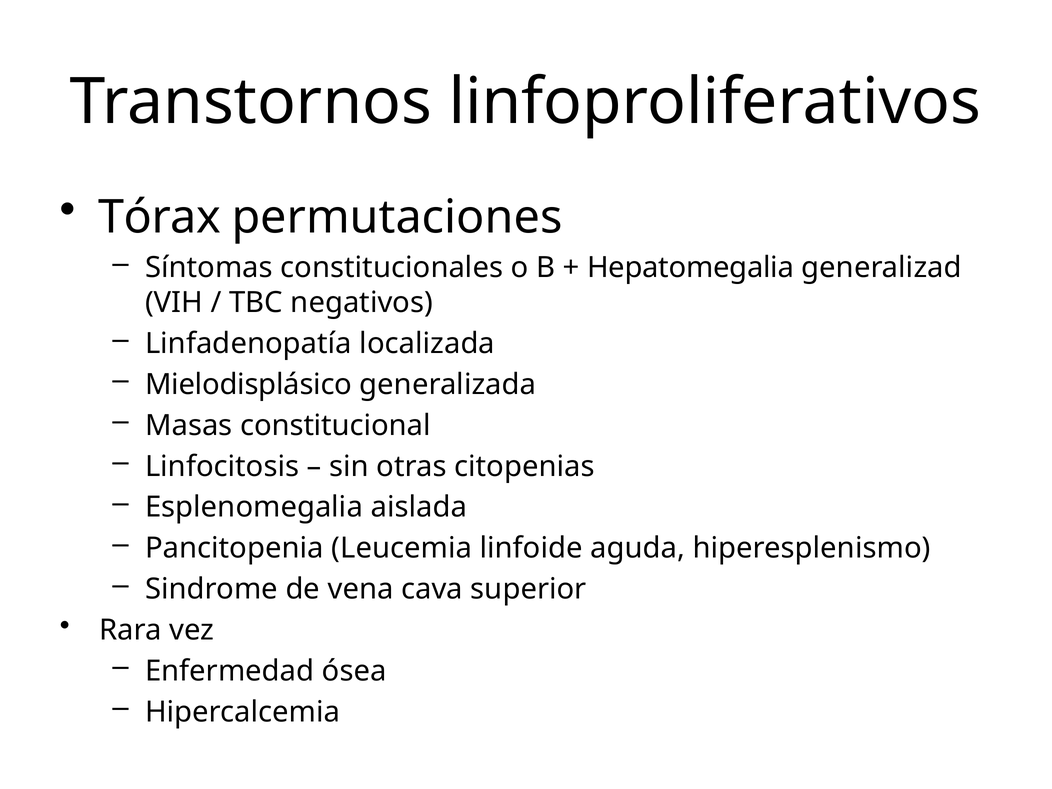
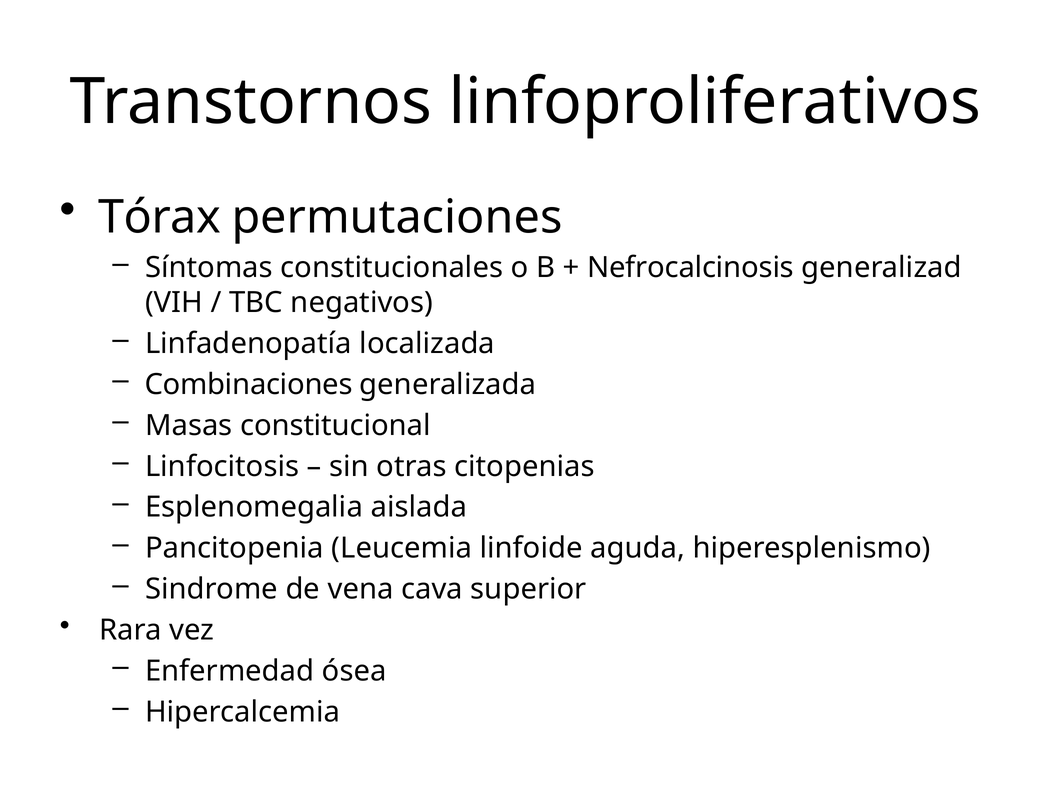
Hepatomegalia: Hepatomegalia -> Nefrocalcinosis (690, 268)
Mielodisplásico: Mielodisplásico -> Combinaciones (249, 385)
